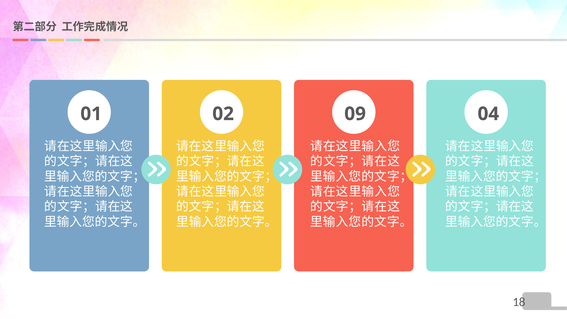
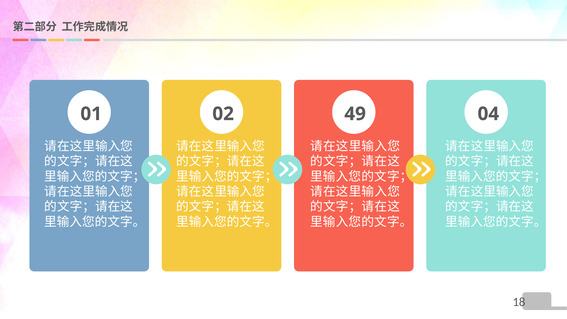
09: 09 -> 49 (355, 114)
